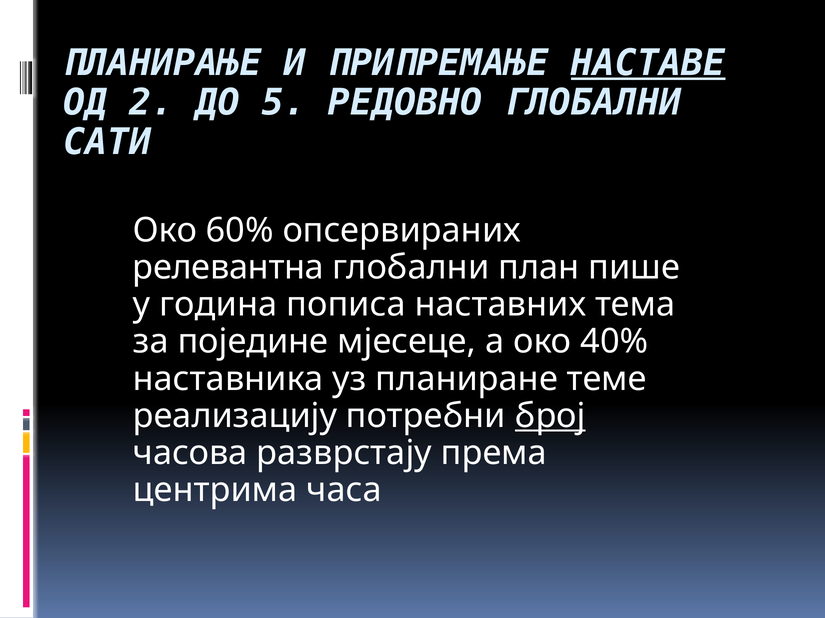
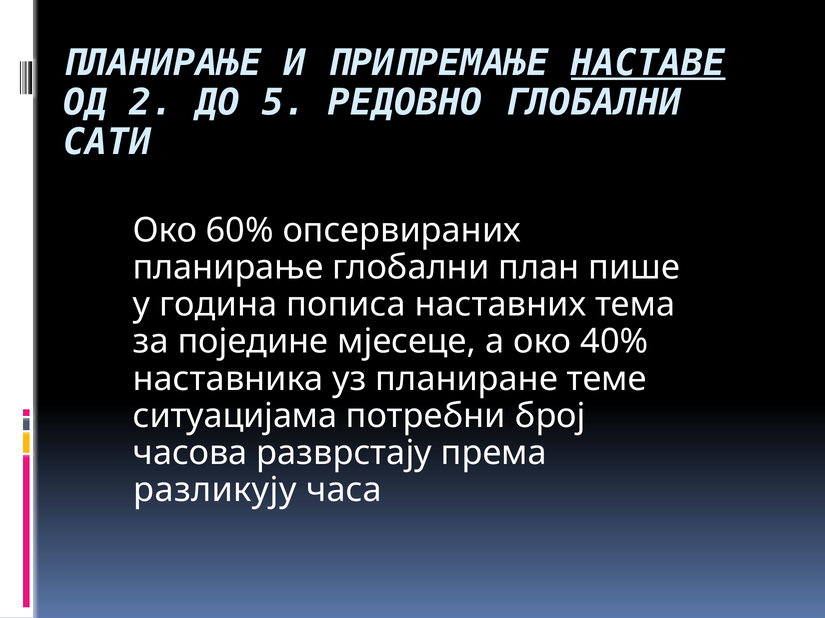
релевантна: релевантна -> планирање (228, 268)
реализацију: реализацију -> ситуацијама (235, 416)
број underline: present -> none (550, 416)
центрима: центрима -> разликују (215, 491)
